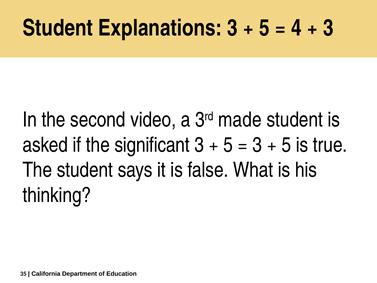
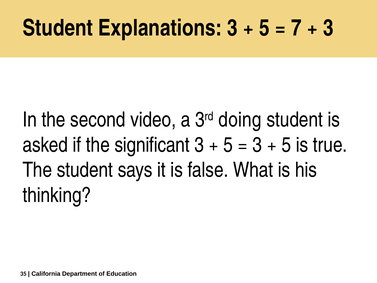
4: 4 -> 7 (296, 28)
made: made -> doing (240, 120)
